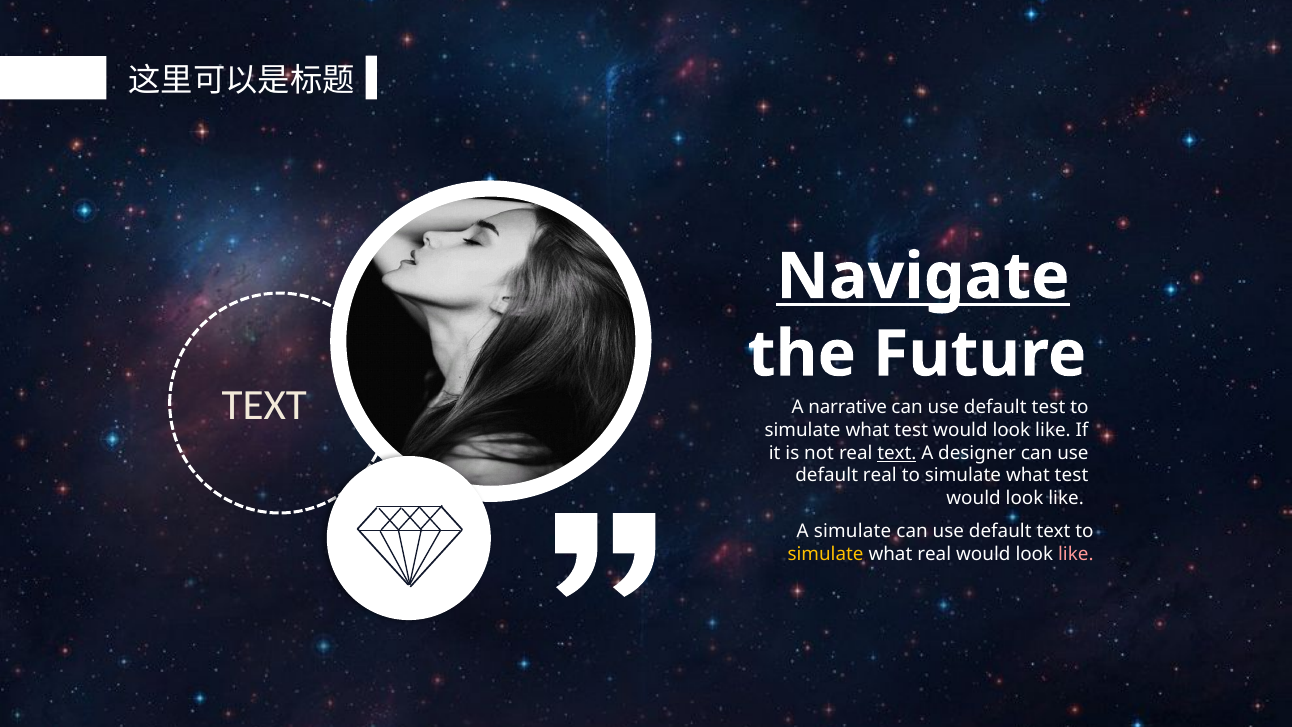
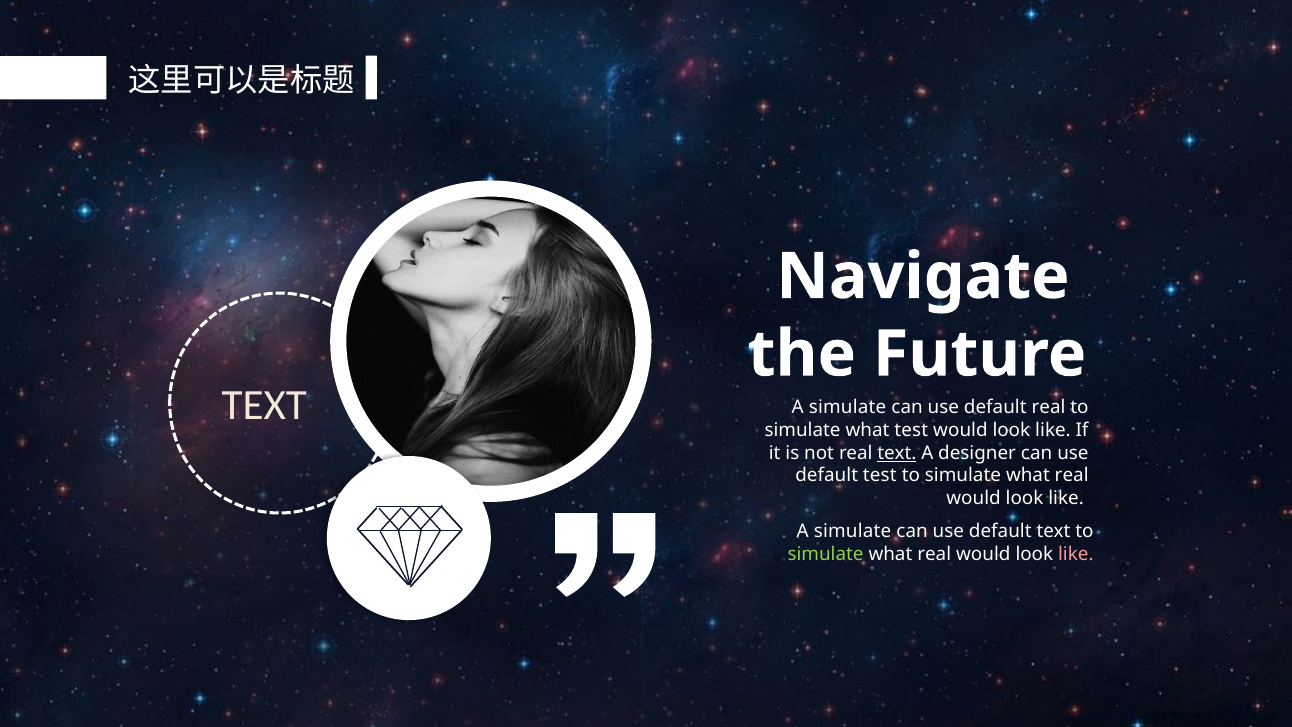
Navigate underline: present -> none (923, 277)
narrative: narrative -> simulate (848, 408)
default test: test -> real (1049, 408)
default real: real -> test (880, 475)
test: test -> real (1072, 475)
simulate colour: yellow -> light green (826, 554)
